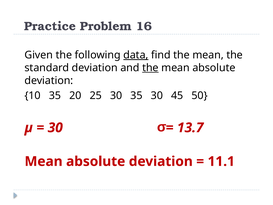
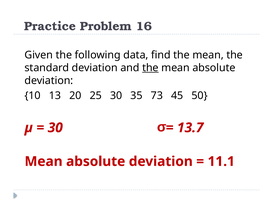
data underline: present -> none (136, 55)
10 35: 35 -> 13 (55, 95)
35 30: 30 -> 73 (157, 95)
